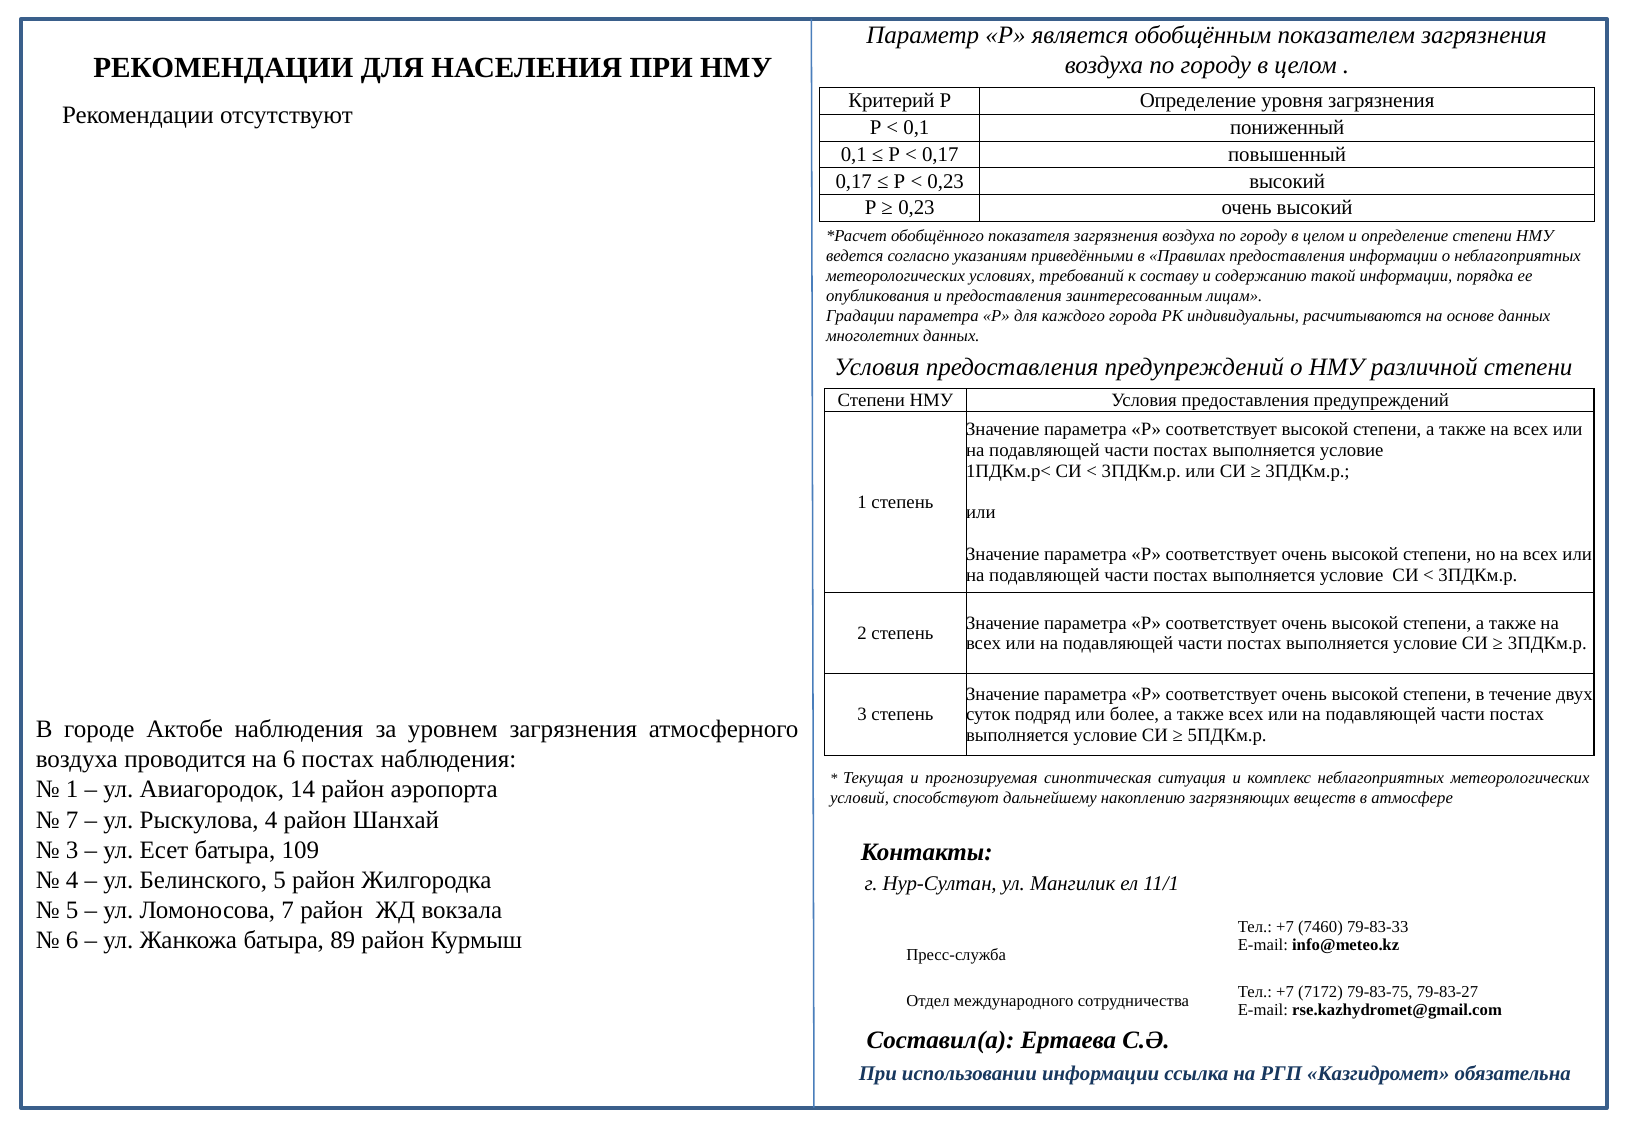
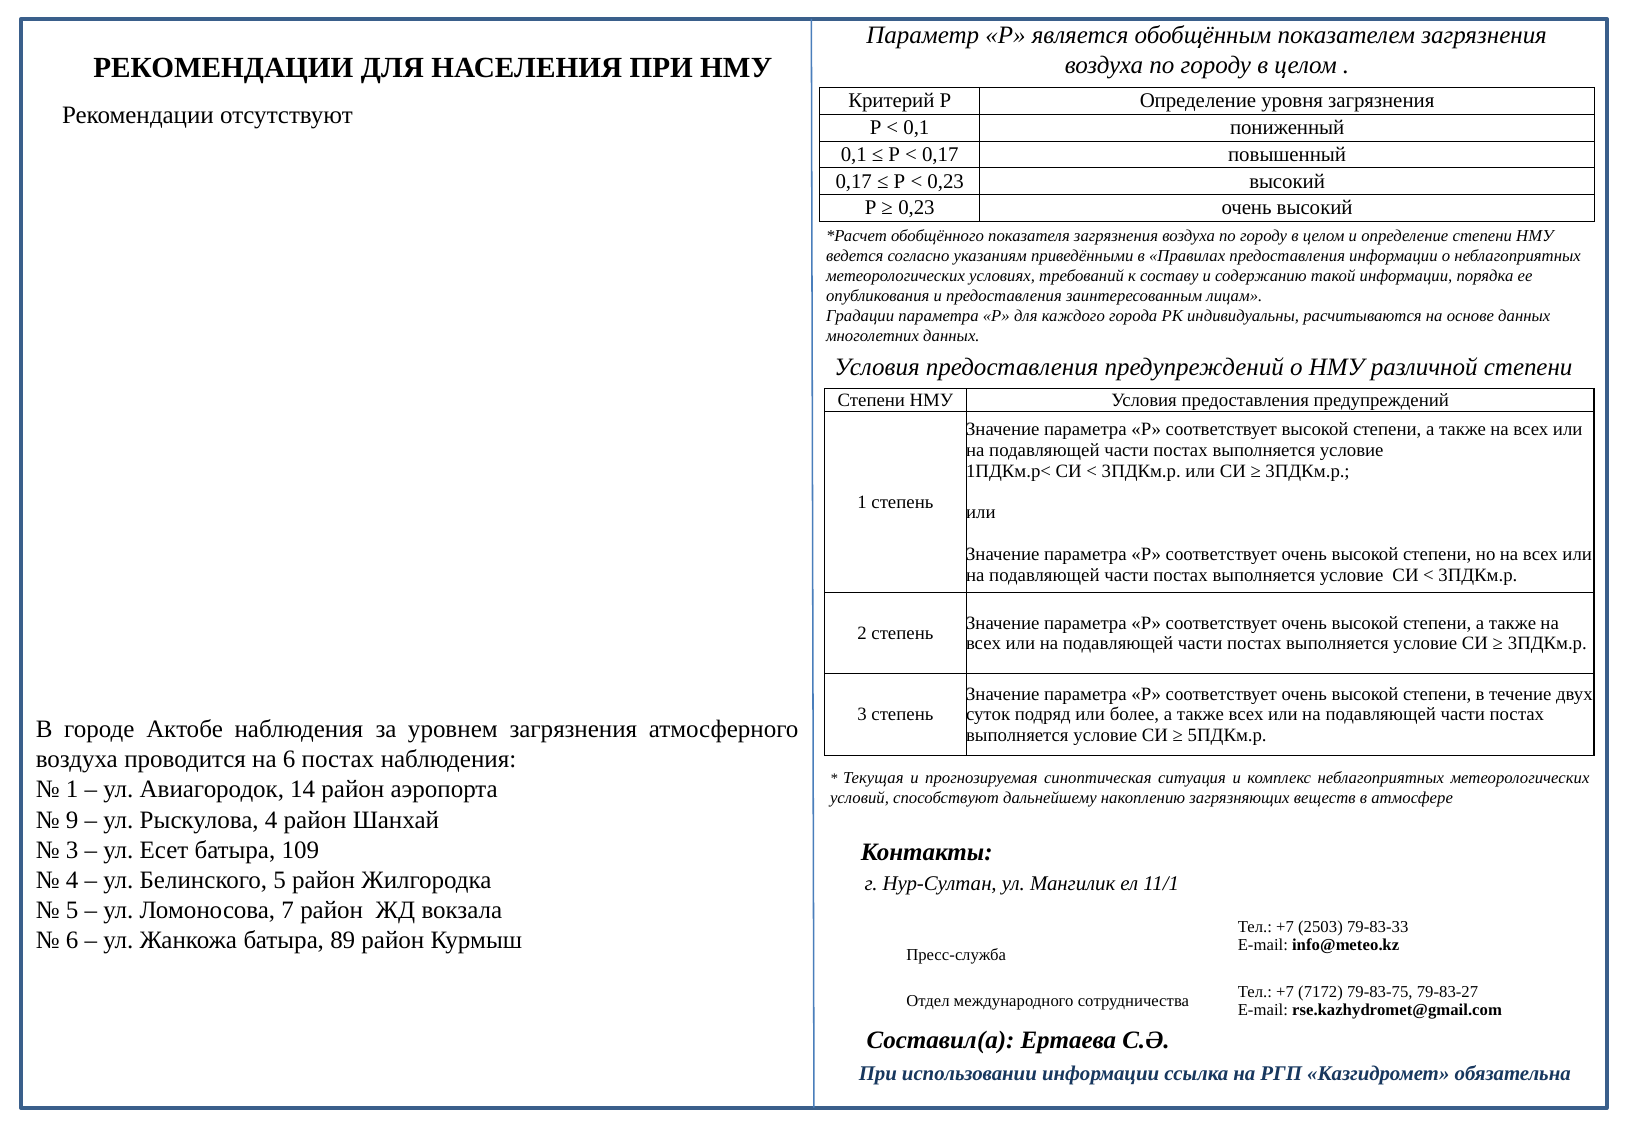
7: 7 -> 9 (72, 820)
7460: 7460 -> 2503 (1320, 927)
